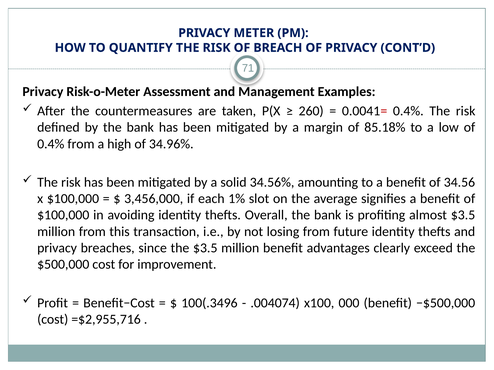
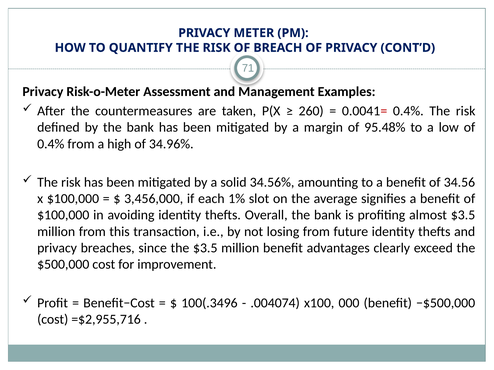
85.18%: 85.18% -> 95.48% (385, 128)
